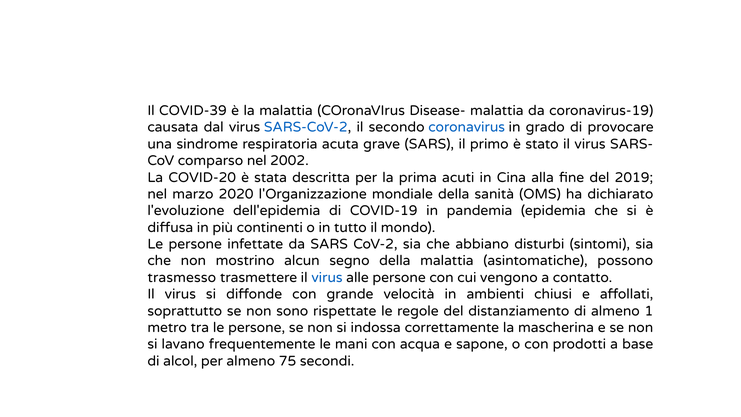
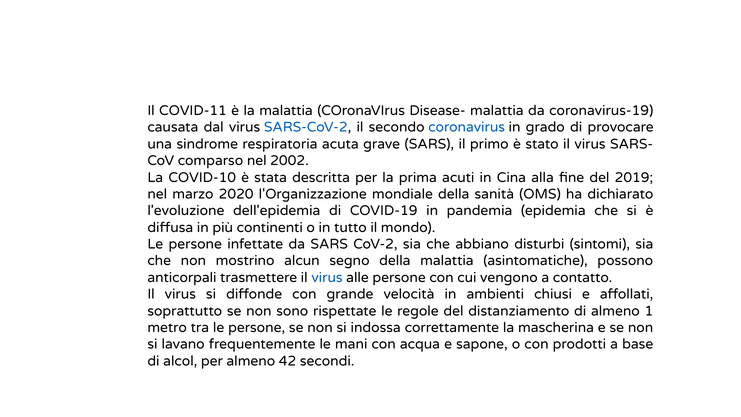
COVID-39: COVID-39 -> COVID-11 (193, 111)
COVID-20: COVID-20 -> COVID-10 (202, 177)
trasmesso: trasmesso -> anticorpali (182, 277)
75: 75 -> 42 (288, 361)
